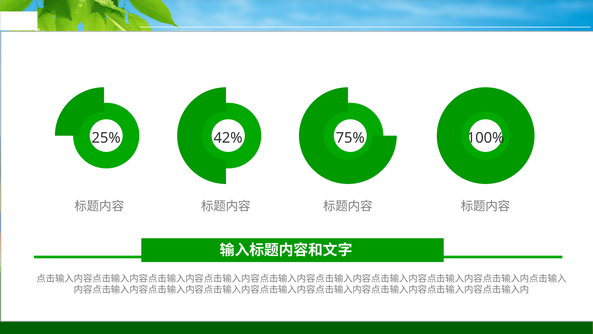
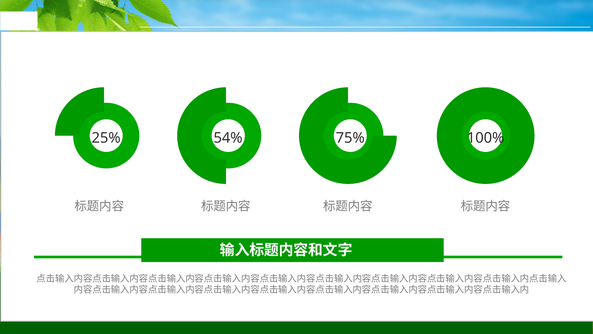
42%: 42% -> 54% (228, 138)
